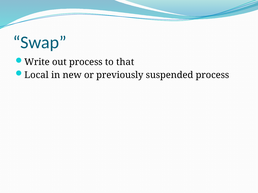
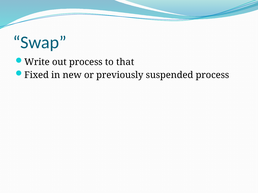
Local: Local -> Fixed (37, 75)
